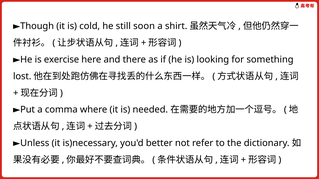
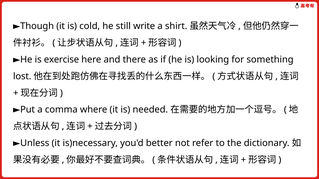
soon: soon -> write (144, 26)
